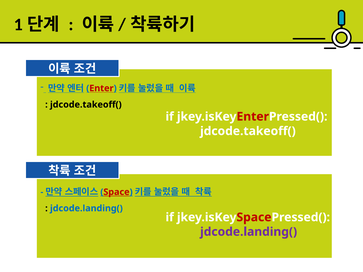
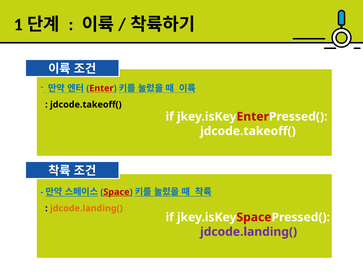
jdcode.landing( colour: blue -> orange (86, 209)
